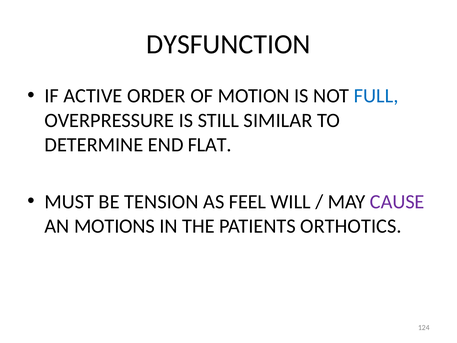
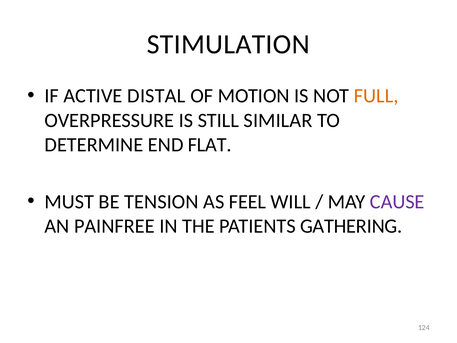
DYSFUNCTION: DYSFUNCTION -> STIMULATION (228, 44)
ORDER: ORDER -> DISTAL (156, 96)
FULL colour: blue -> orange (376, 96)
MOTIONS: MOTIONS -> PAINFREE (114, 226)
ORTHOTICS: ORTHOTICS -> GATHERING (351, 226)
